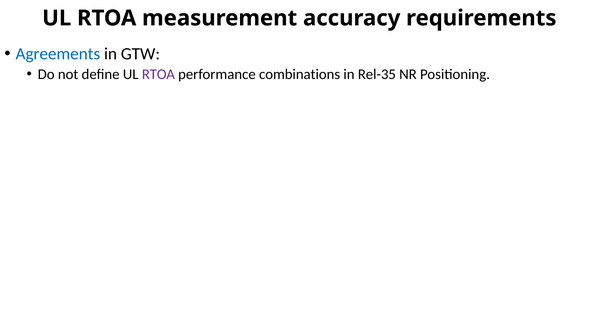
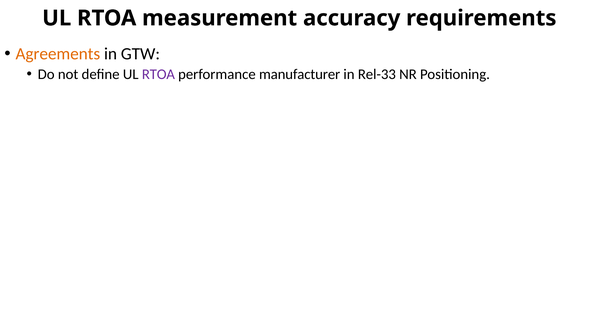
Agreements colour: blue -> orange (58, 54)
combinations: combinations -> manufacturer (300, 74)
Rel-35: Rel-35 -> Rel-33 (377, 74)
